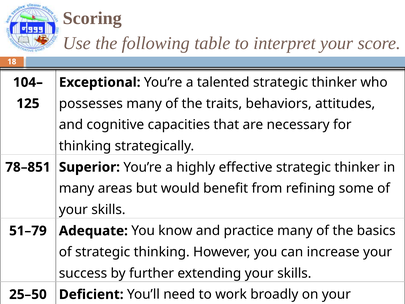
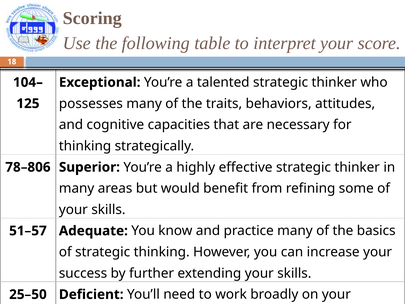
78–851: 78–851 -> 78–806 (28, 167)
51–79: 51–79 -> 51–57 (28, 231)
